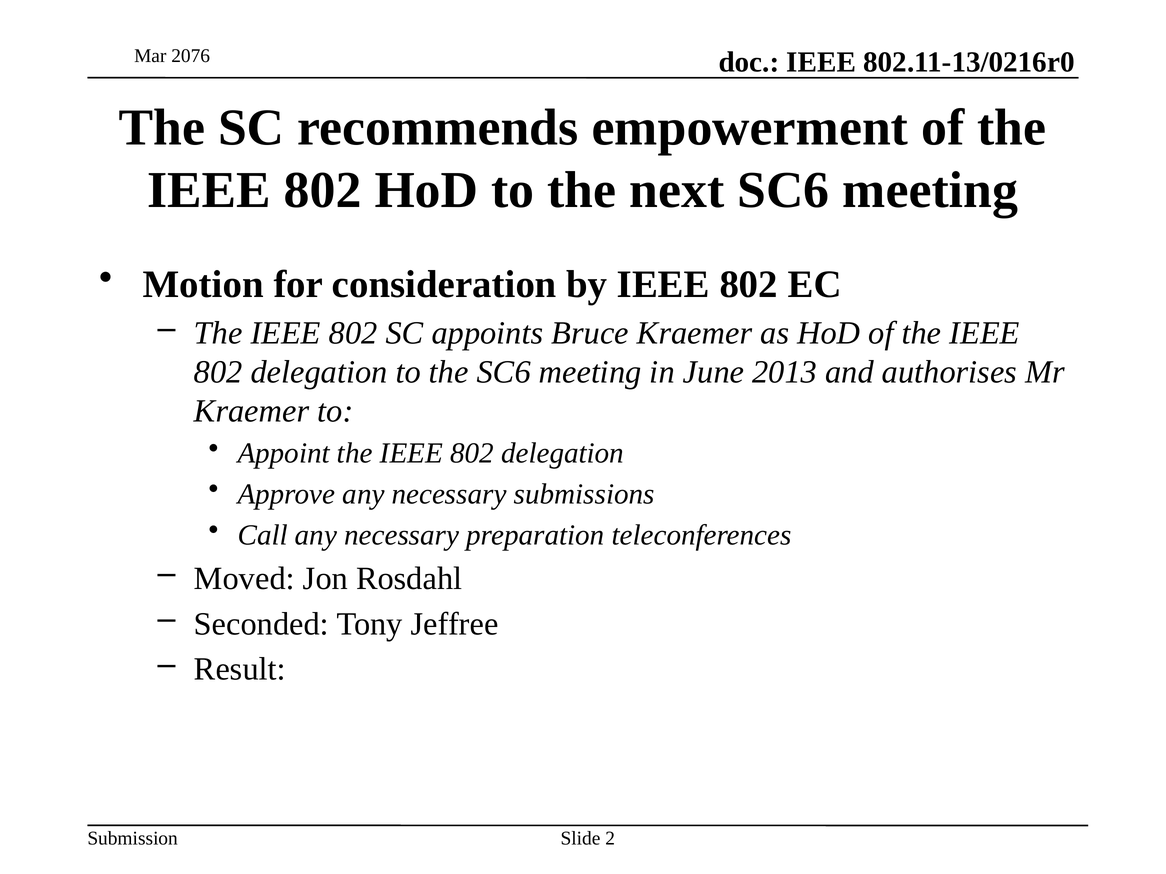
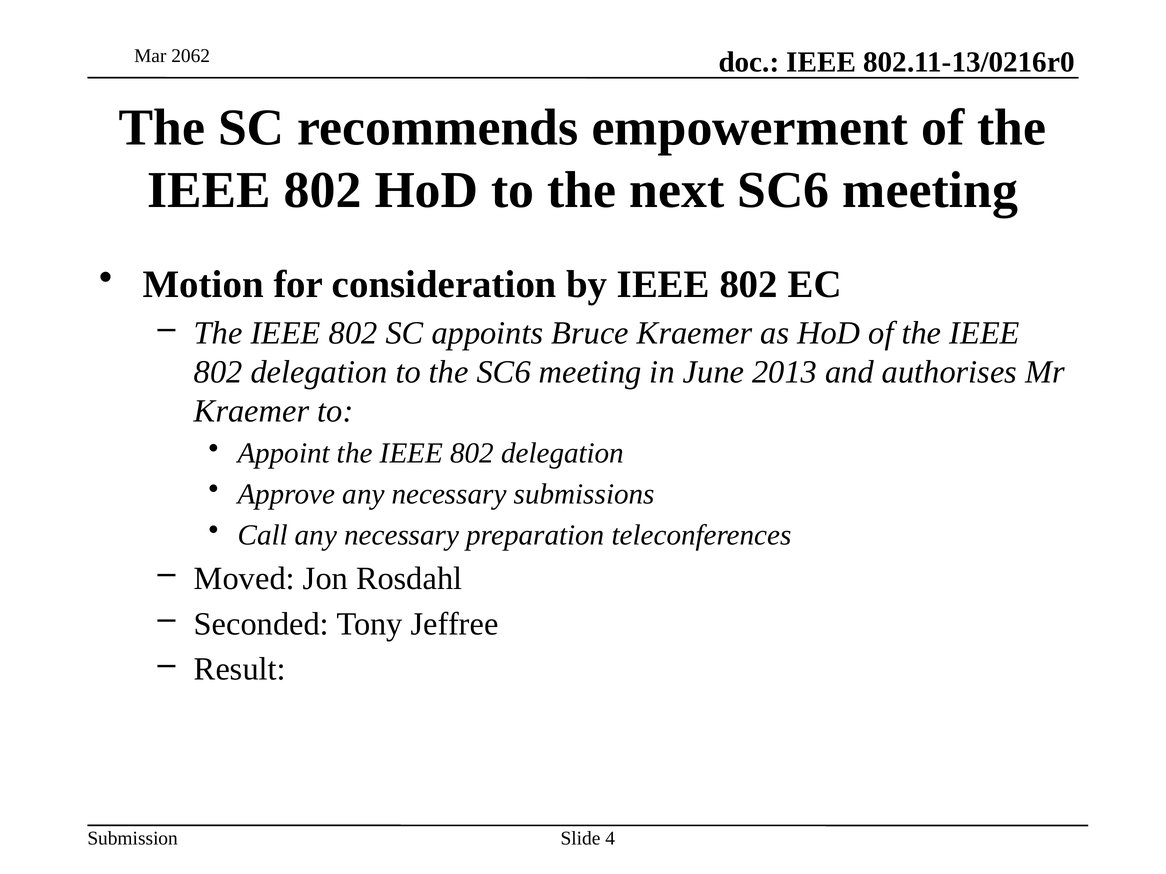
2076: 2076 -> 2062 (191, 56)
2: 2 -> 4 (610, 839)
